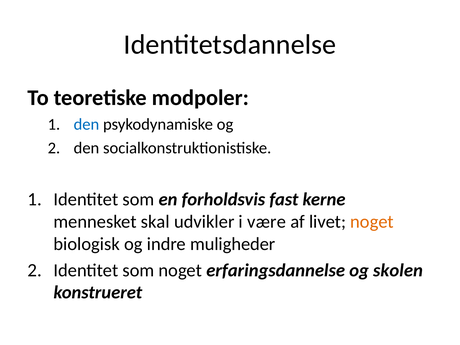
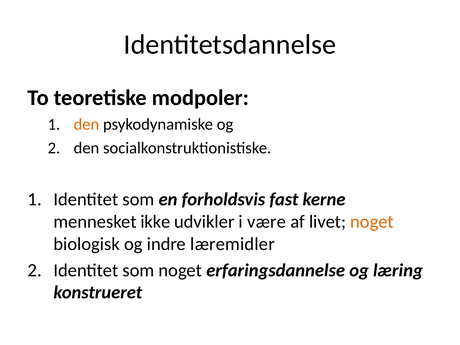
den colour: blue -> orange (86, 124)
skal: skal -> ikke (155, 222)
muligheder: muligheder -> læremidler (233, 244)
skolen: skolen -> læring (398, 270)
